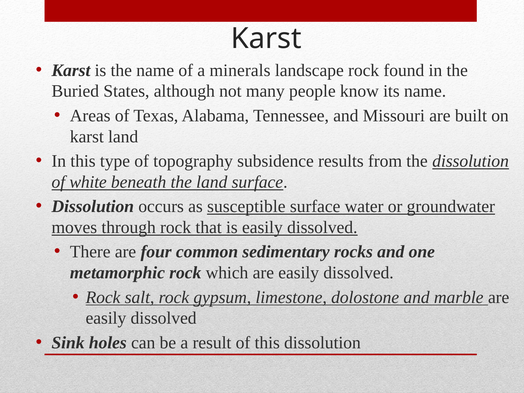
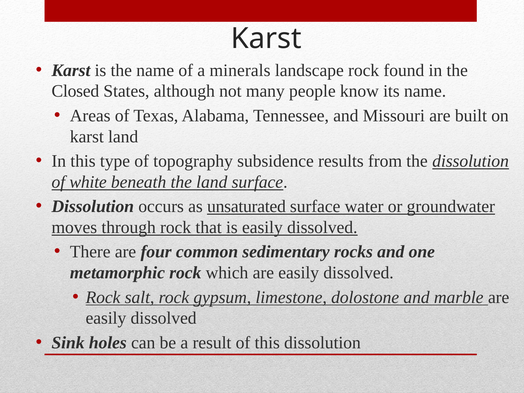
Buried: Buried -> Closed (75, 91)
susceptible: susceptible -> unsaturated (246, 206)
